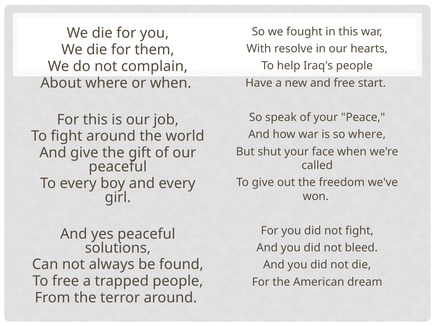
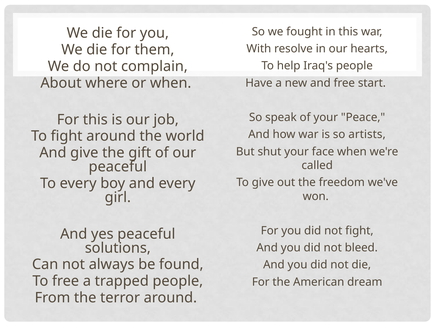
so where: where -> artists (367, 135)
